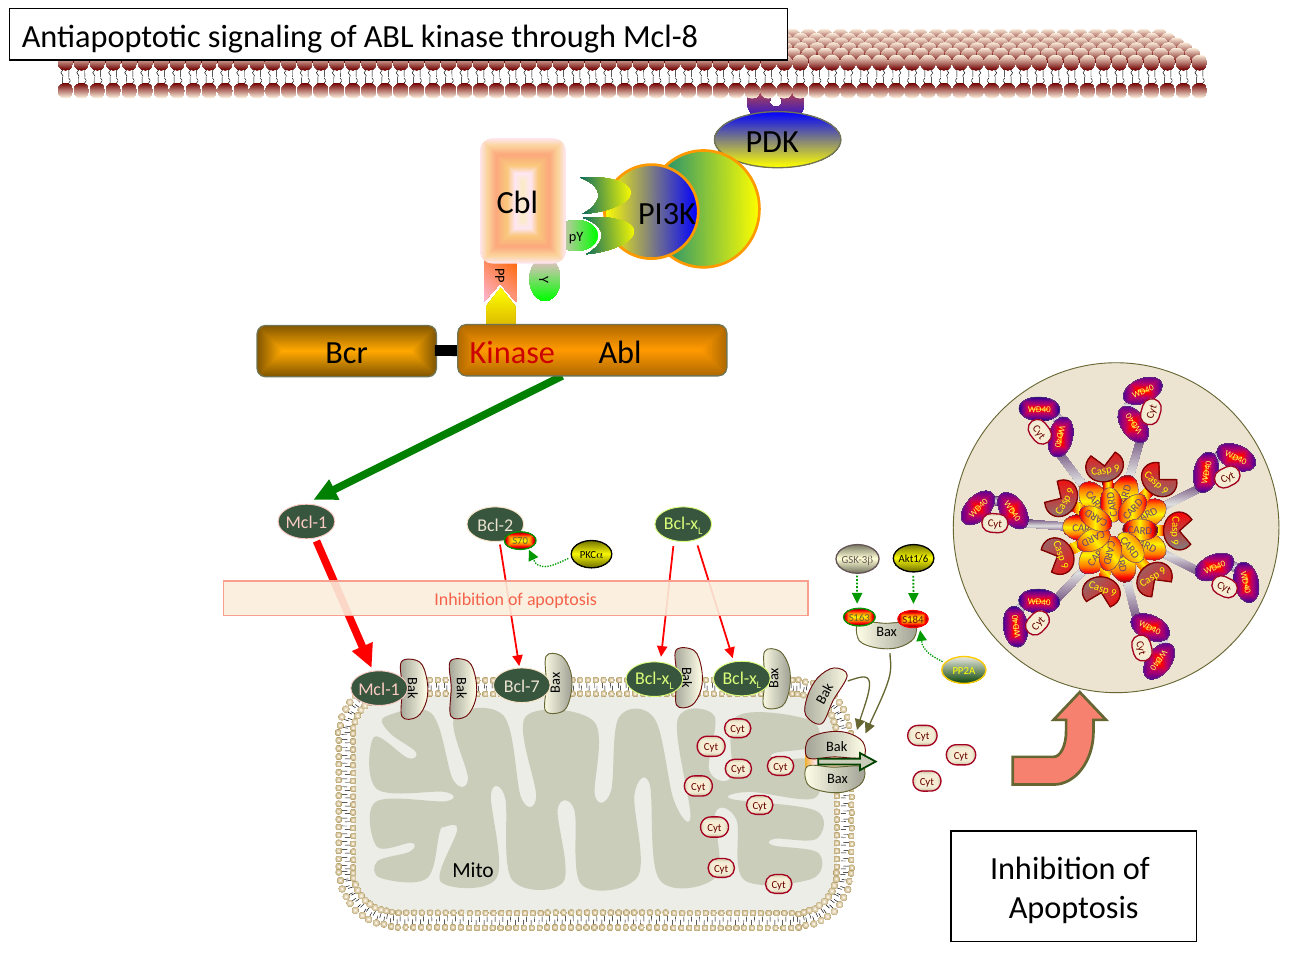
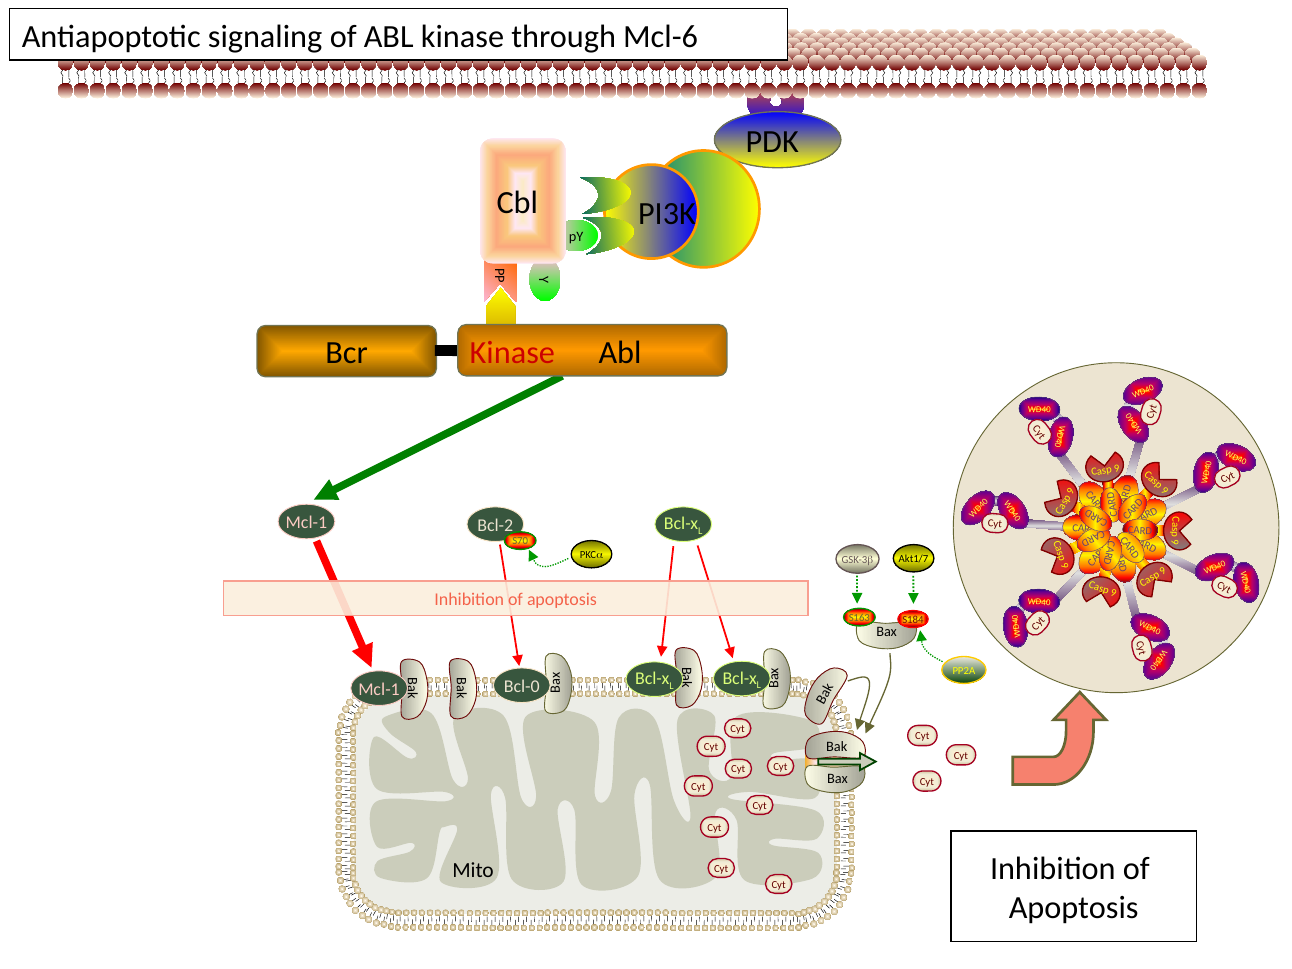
Mcl-8: Mcl-8 -> Mcl-6 (661, 36)
Akt1/6: Akt1/6 -> Akt1/7 (914, 559)
Bcl-7: Bcl-7 -> Bcl-0 (522, 686)
